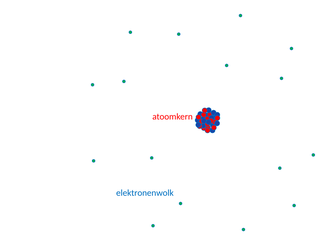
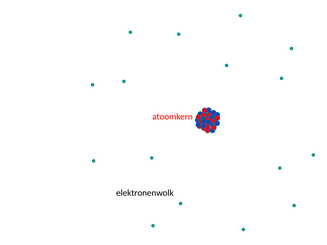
elektronenwolk colour: blue -> black (145, 193)
